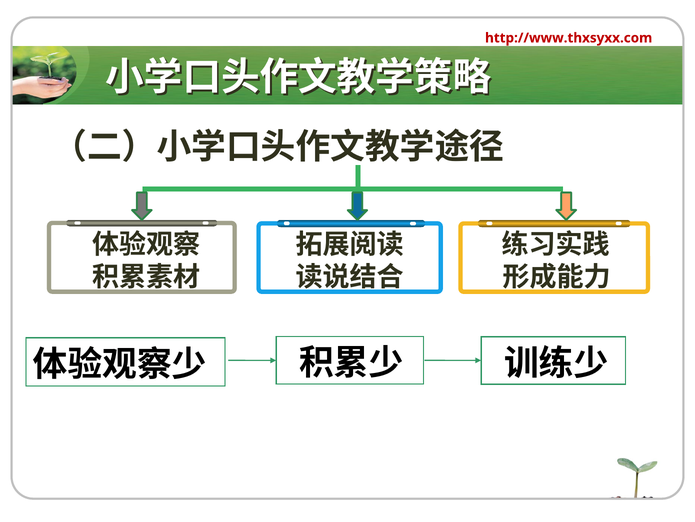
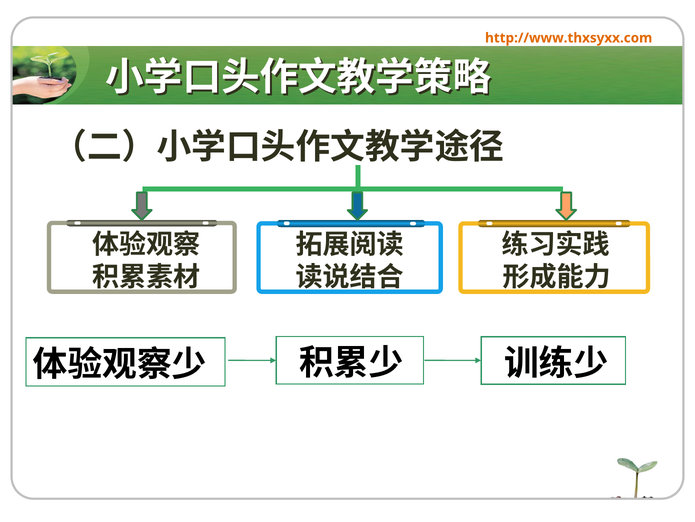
http://www.thxsyxx.com colour: red -> orange (569, 38)
